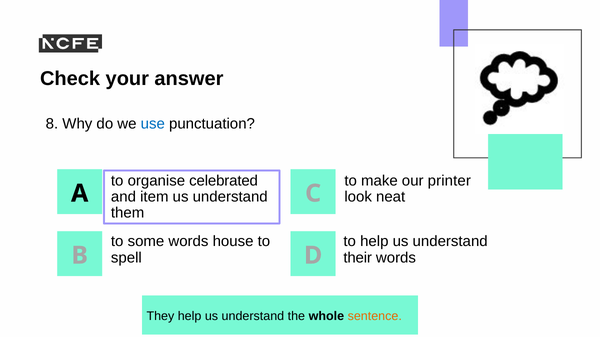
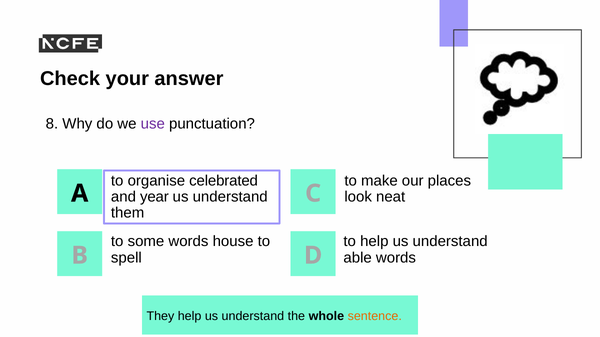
use colour: blue -> purple (153, 124)
printer: printer -> places (449, 181)
item: item -> year (154, 197)
their: their -> able (358, 258)
